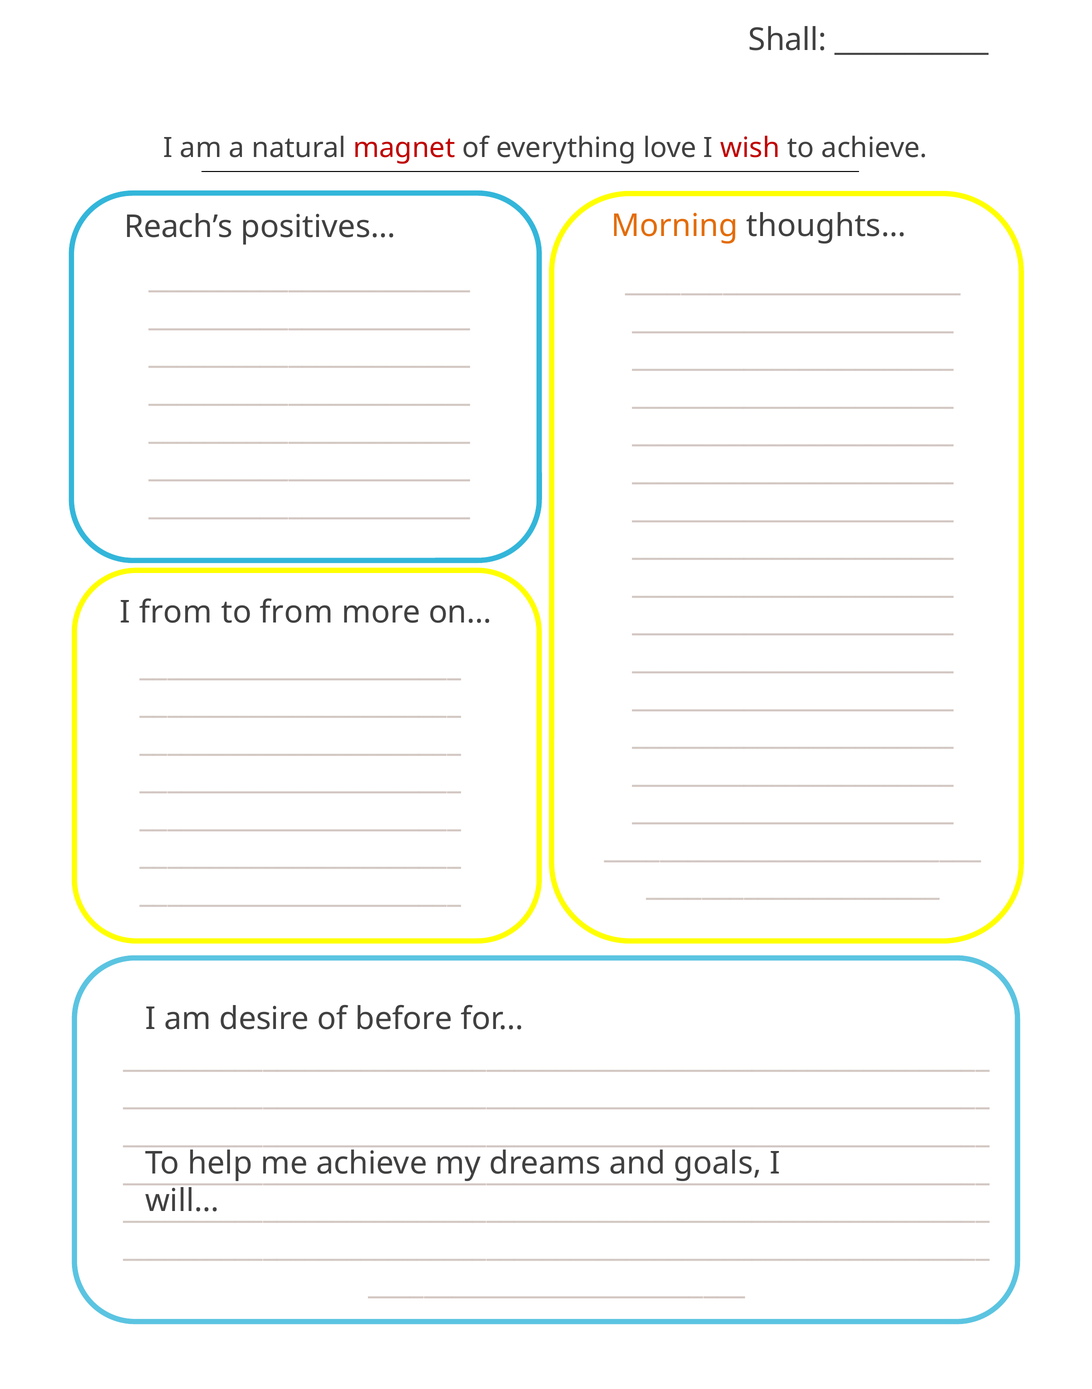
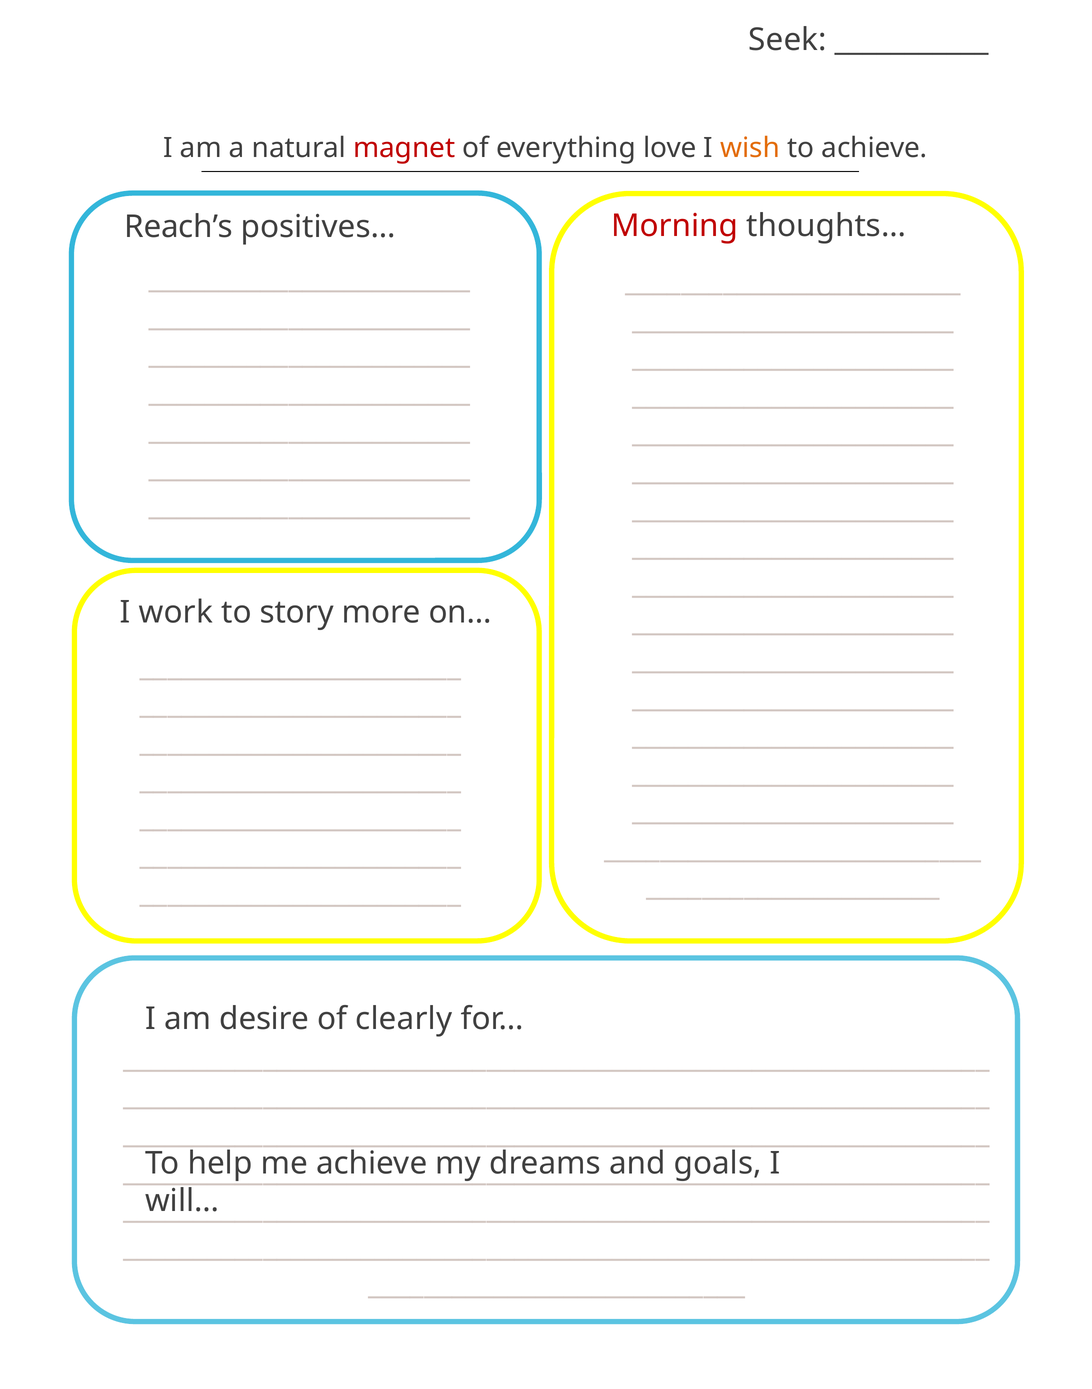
Shall: Shall -> Seek (788, 40)
wish colour: red -> orange (750, 148)
Morning colour: orange -> red (675, 226)
I from: from -> work (176, 613)
to from: from -> story (297, 613)
before: before -> clearly (404, 1019)
